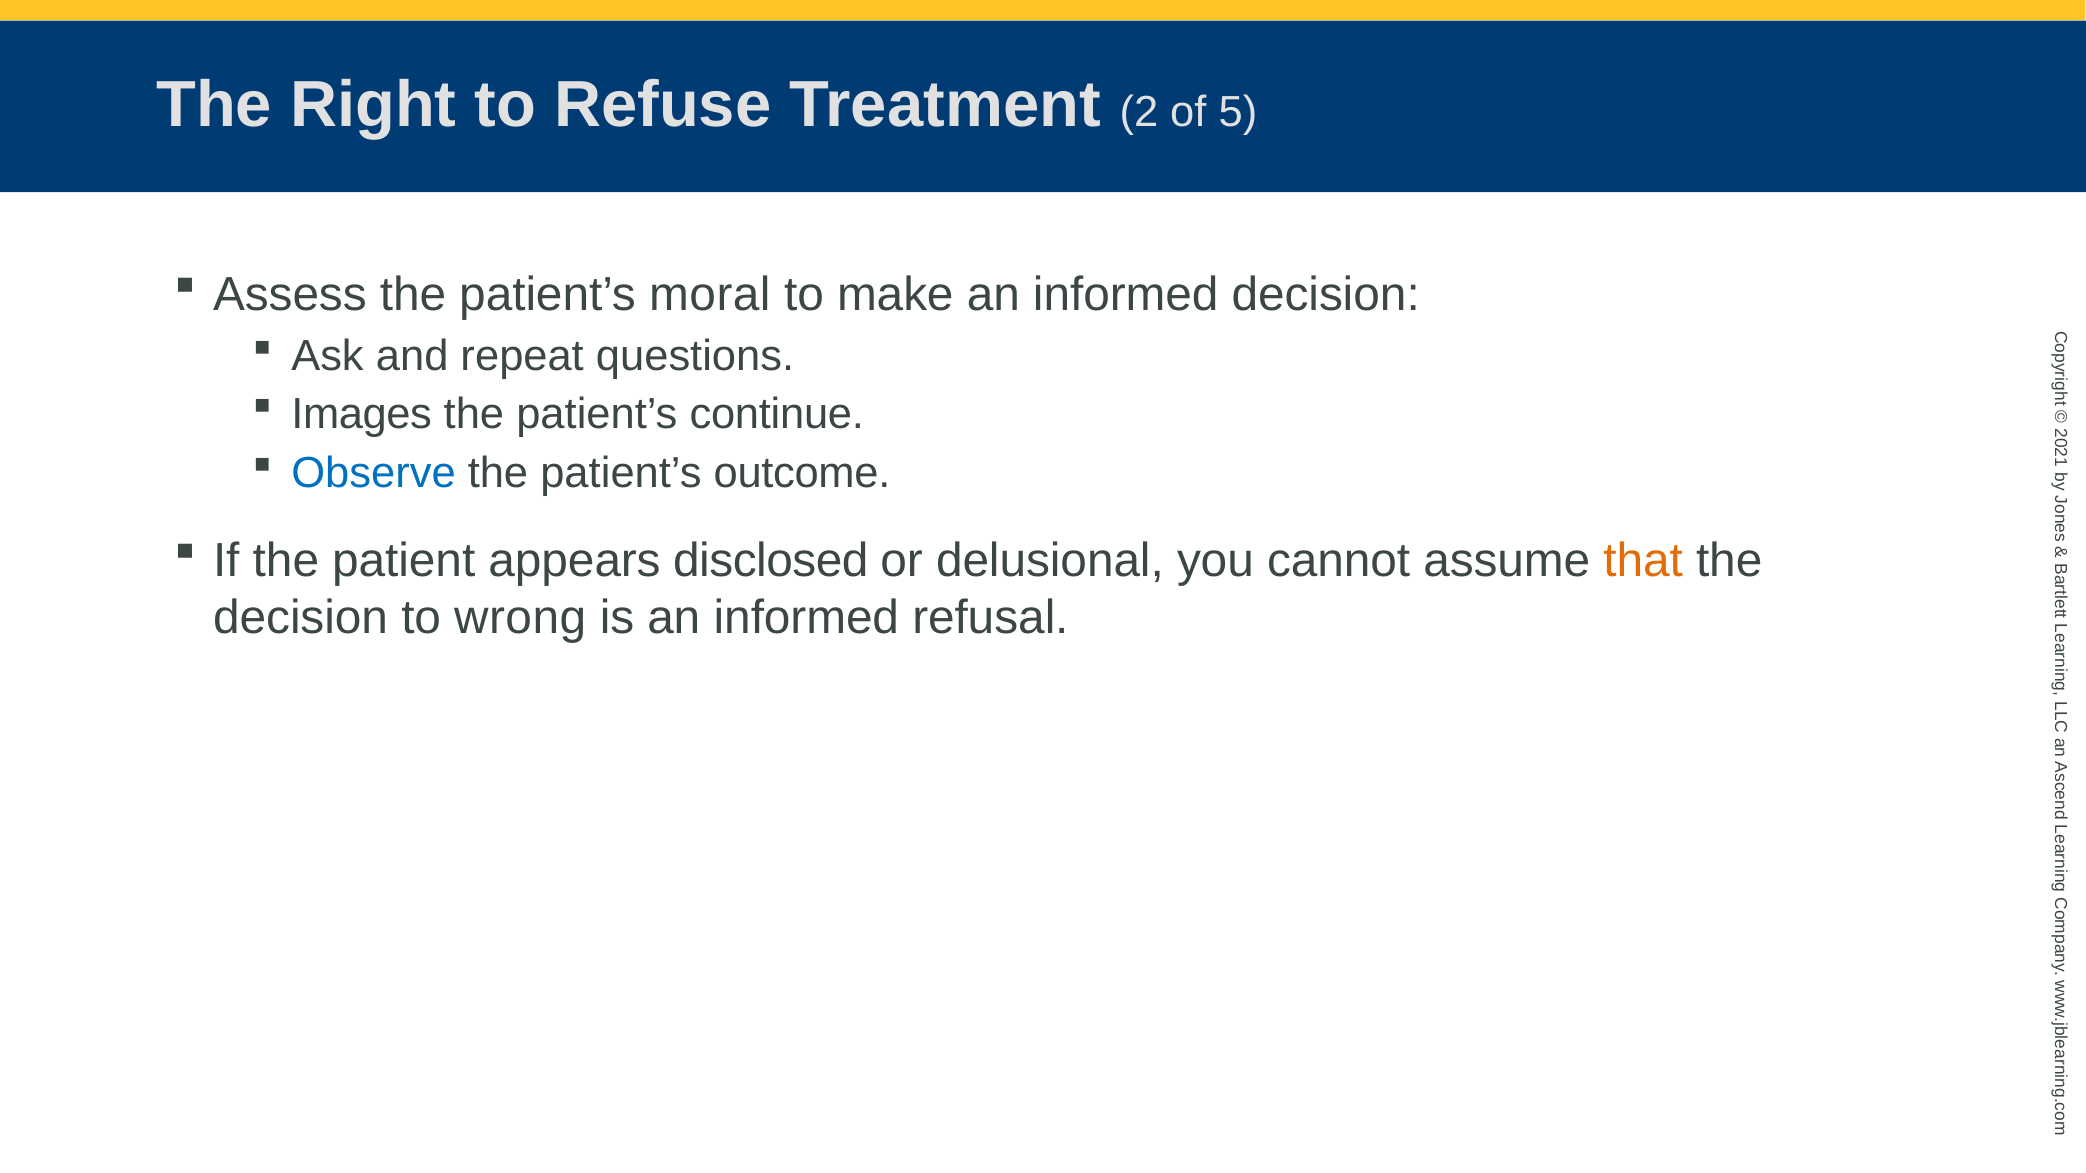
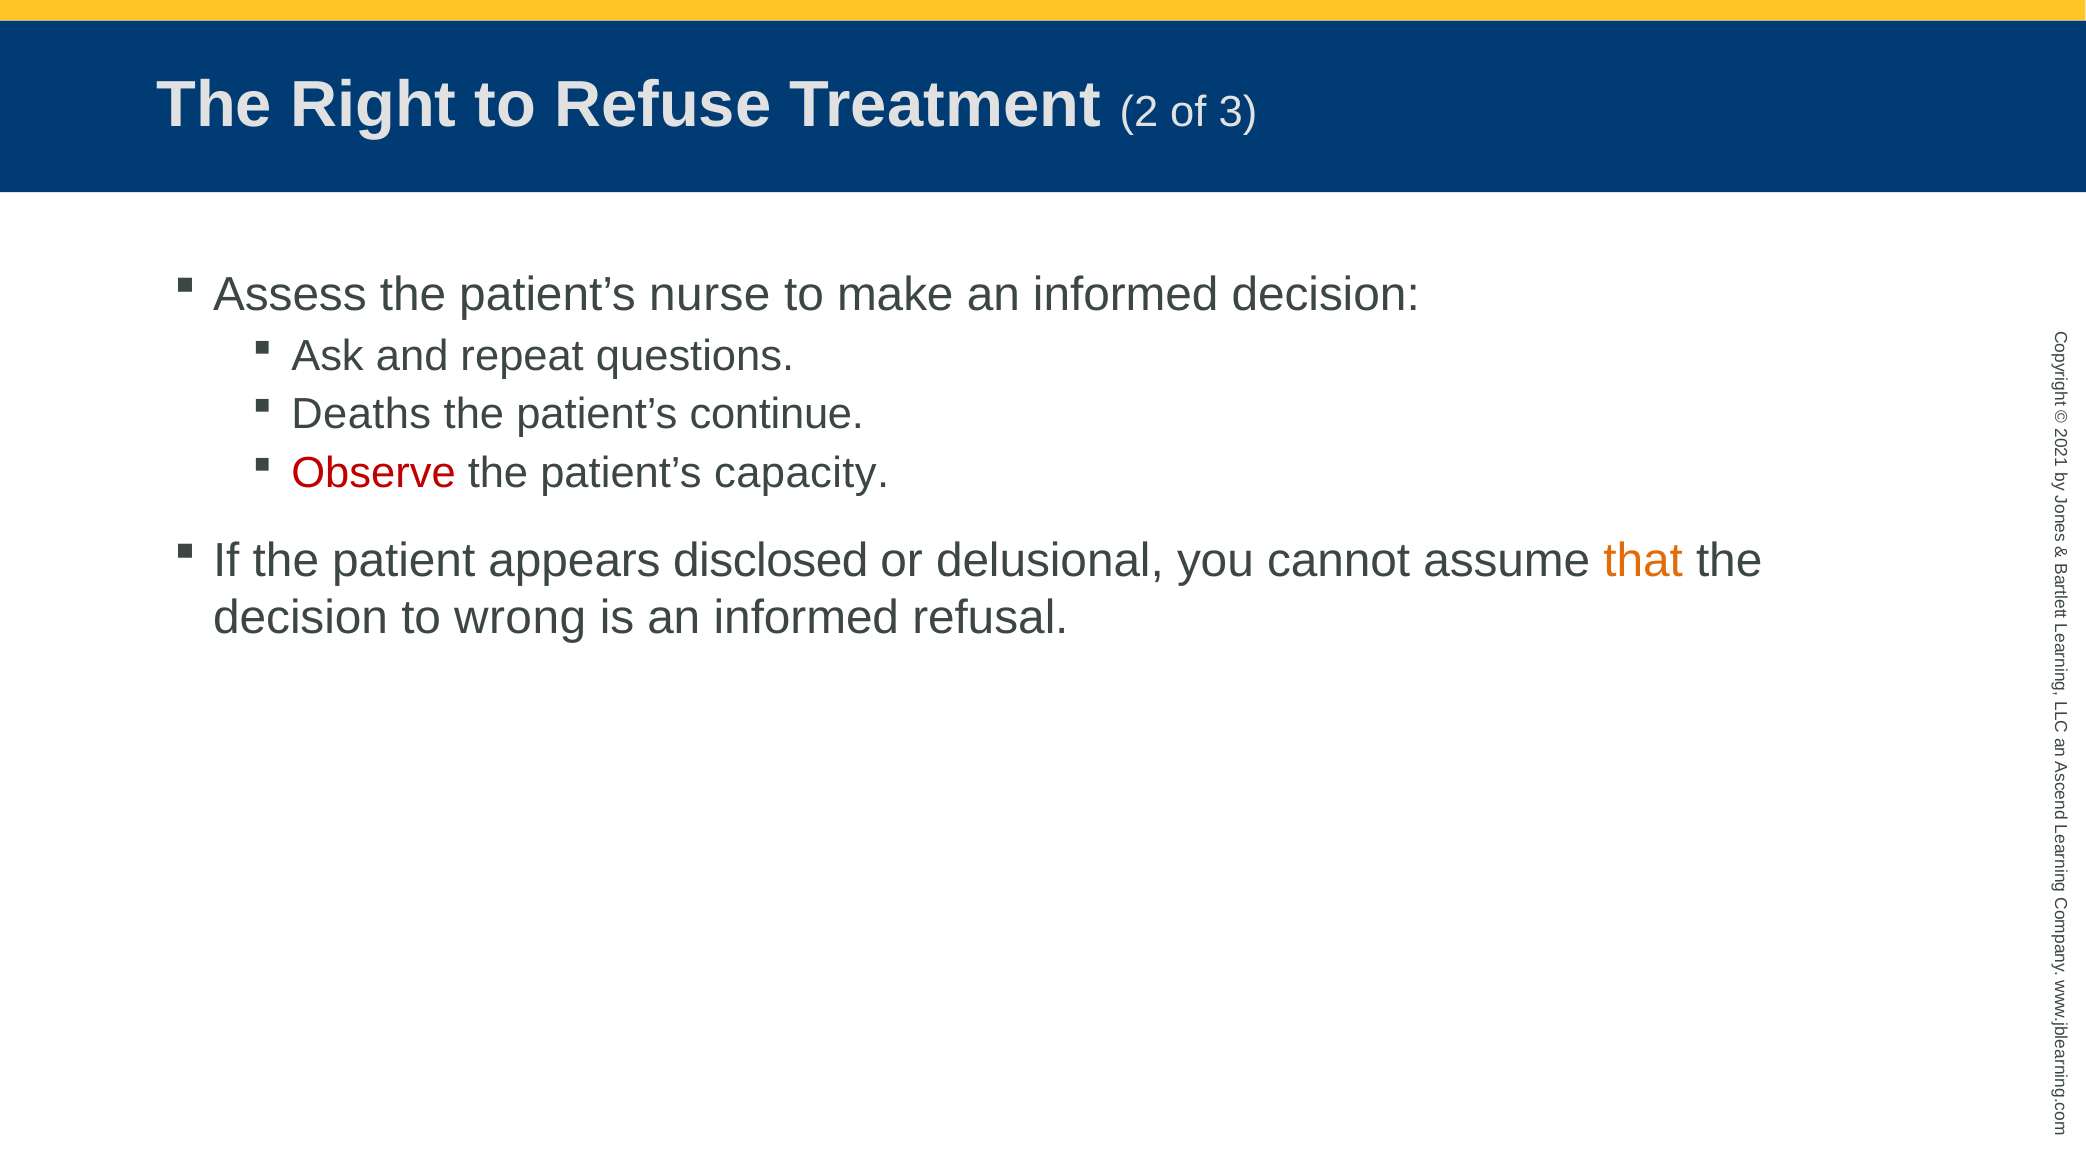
5: 5 -> 3 (1238, 112)
moral: moral -> nurse (710, 295)
Images: Images -> Deaths (361, 415)
Observe colour: blue -> red (374, 473)
outcome: outcome -> capacity (802, 473)
